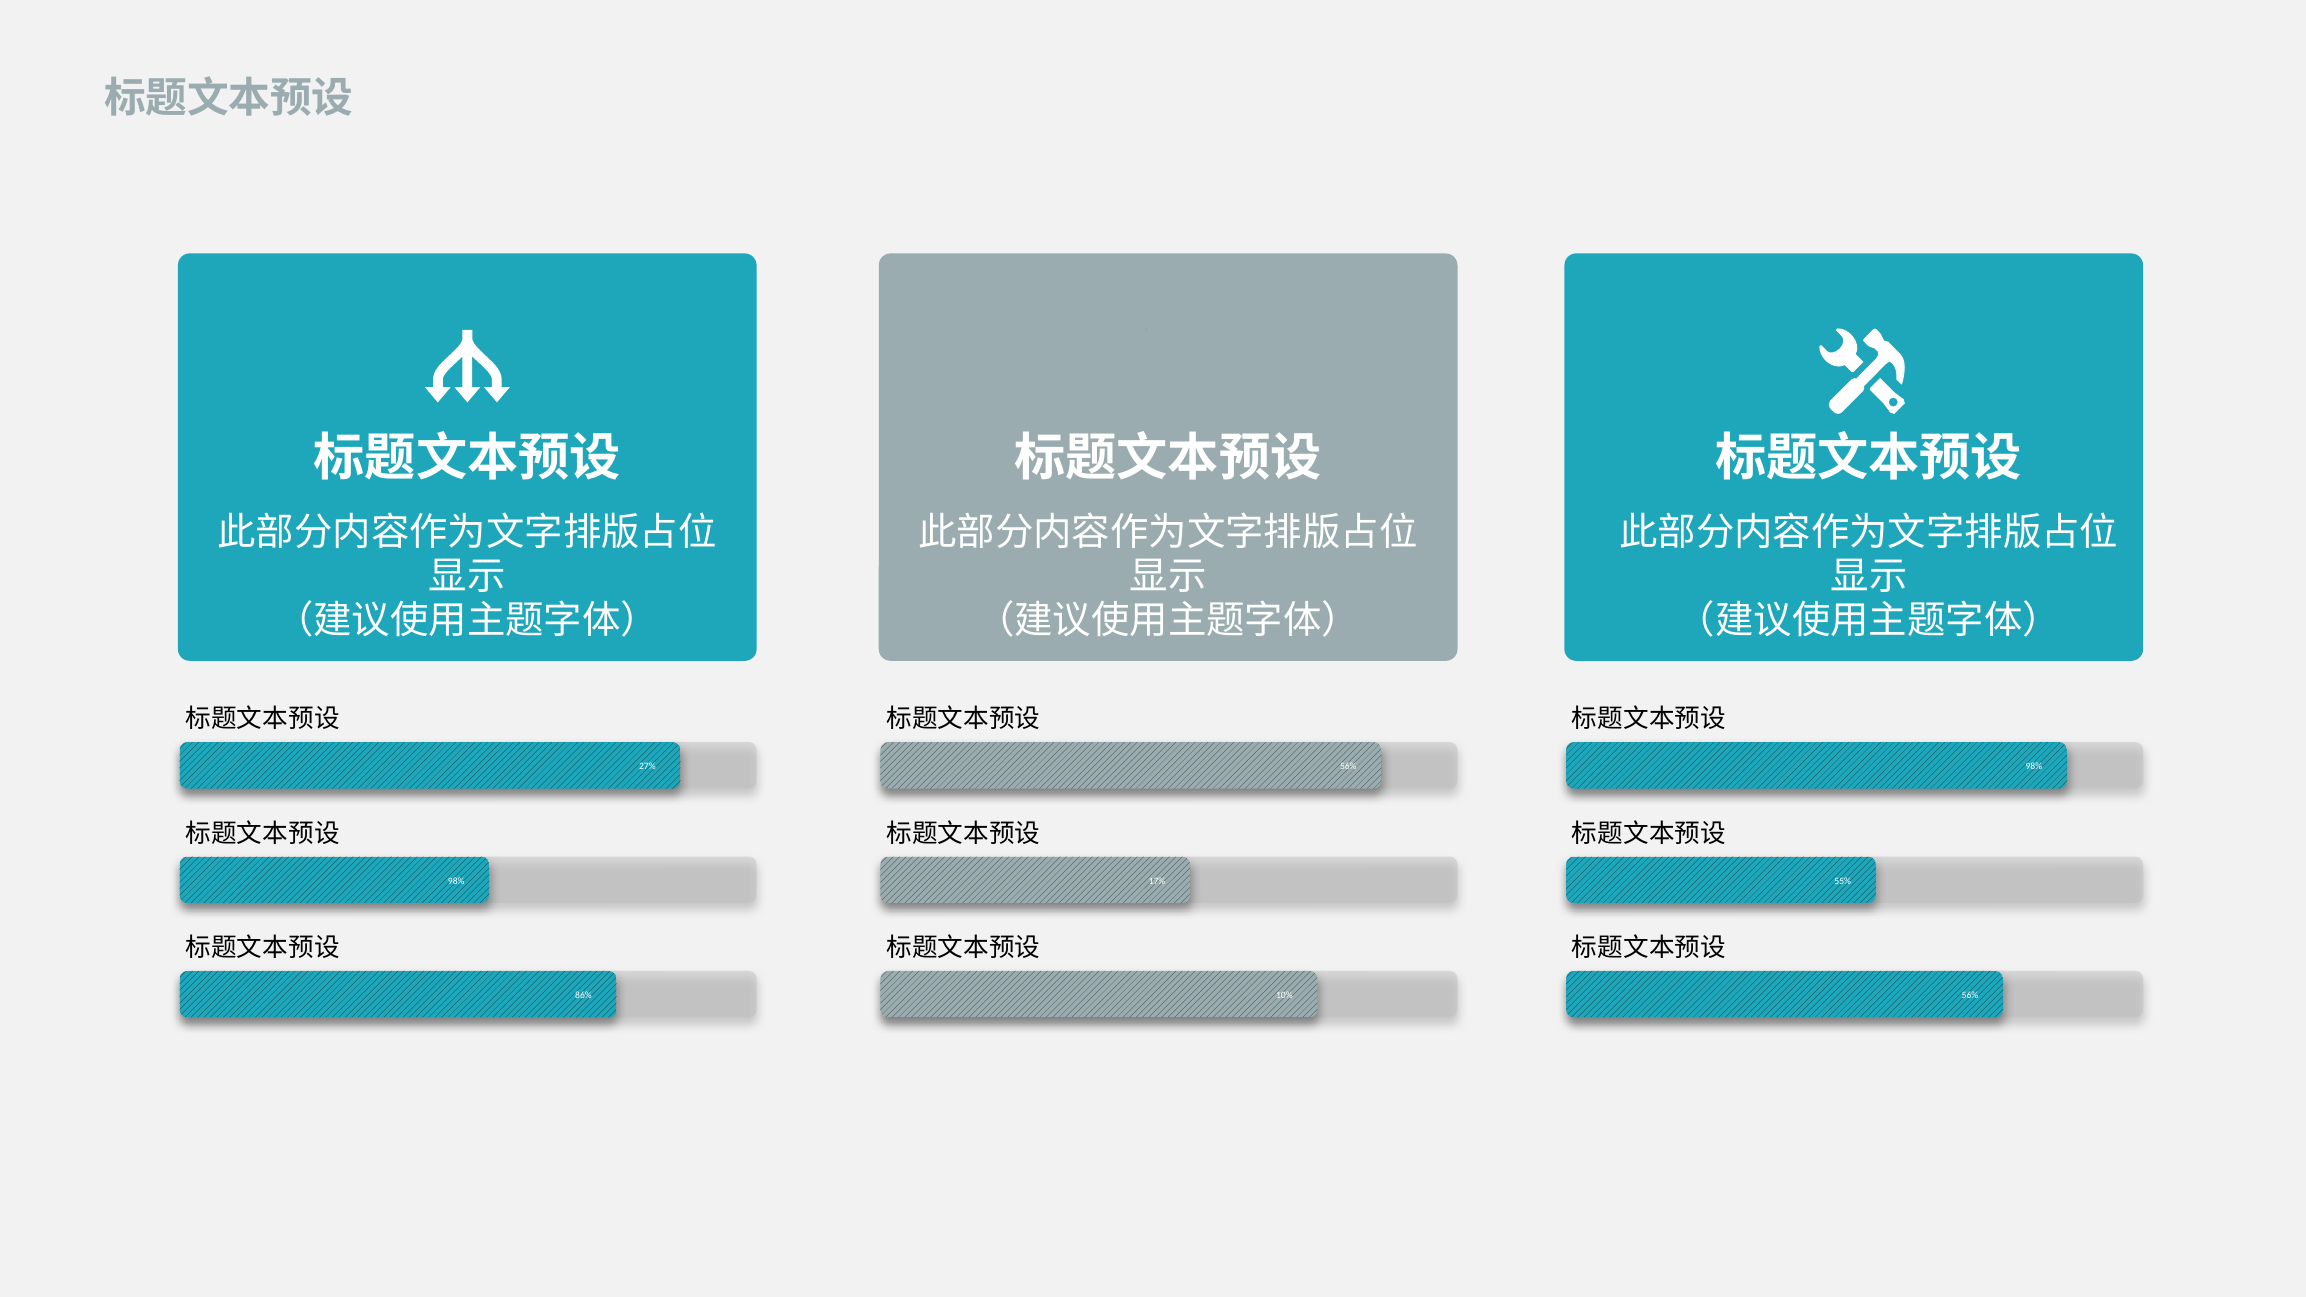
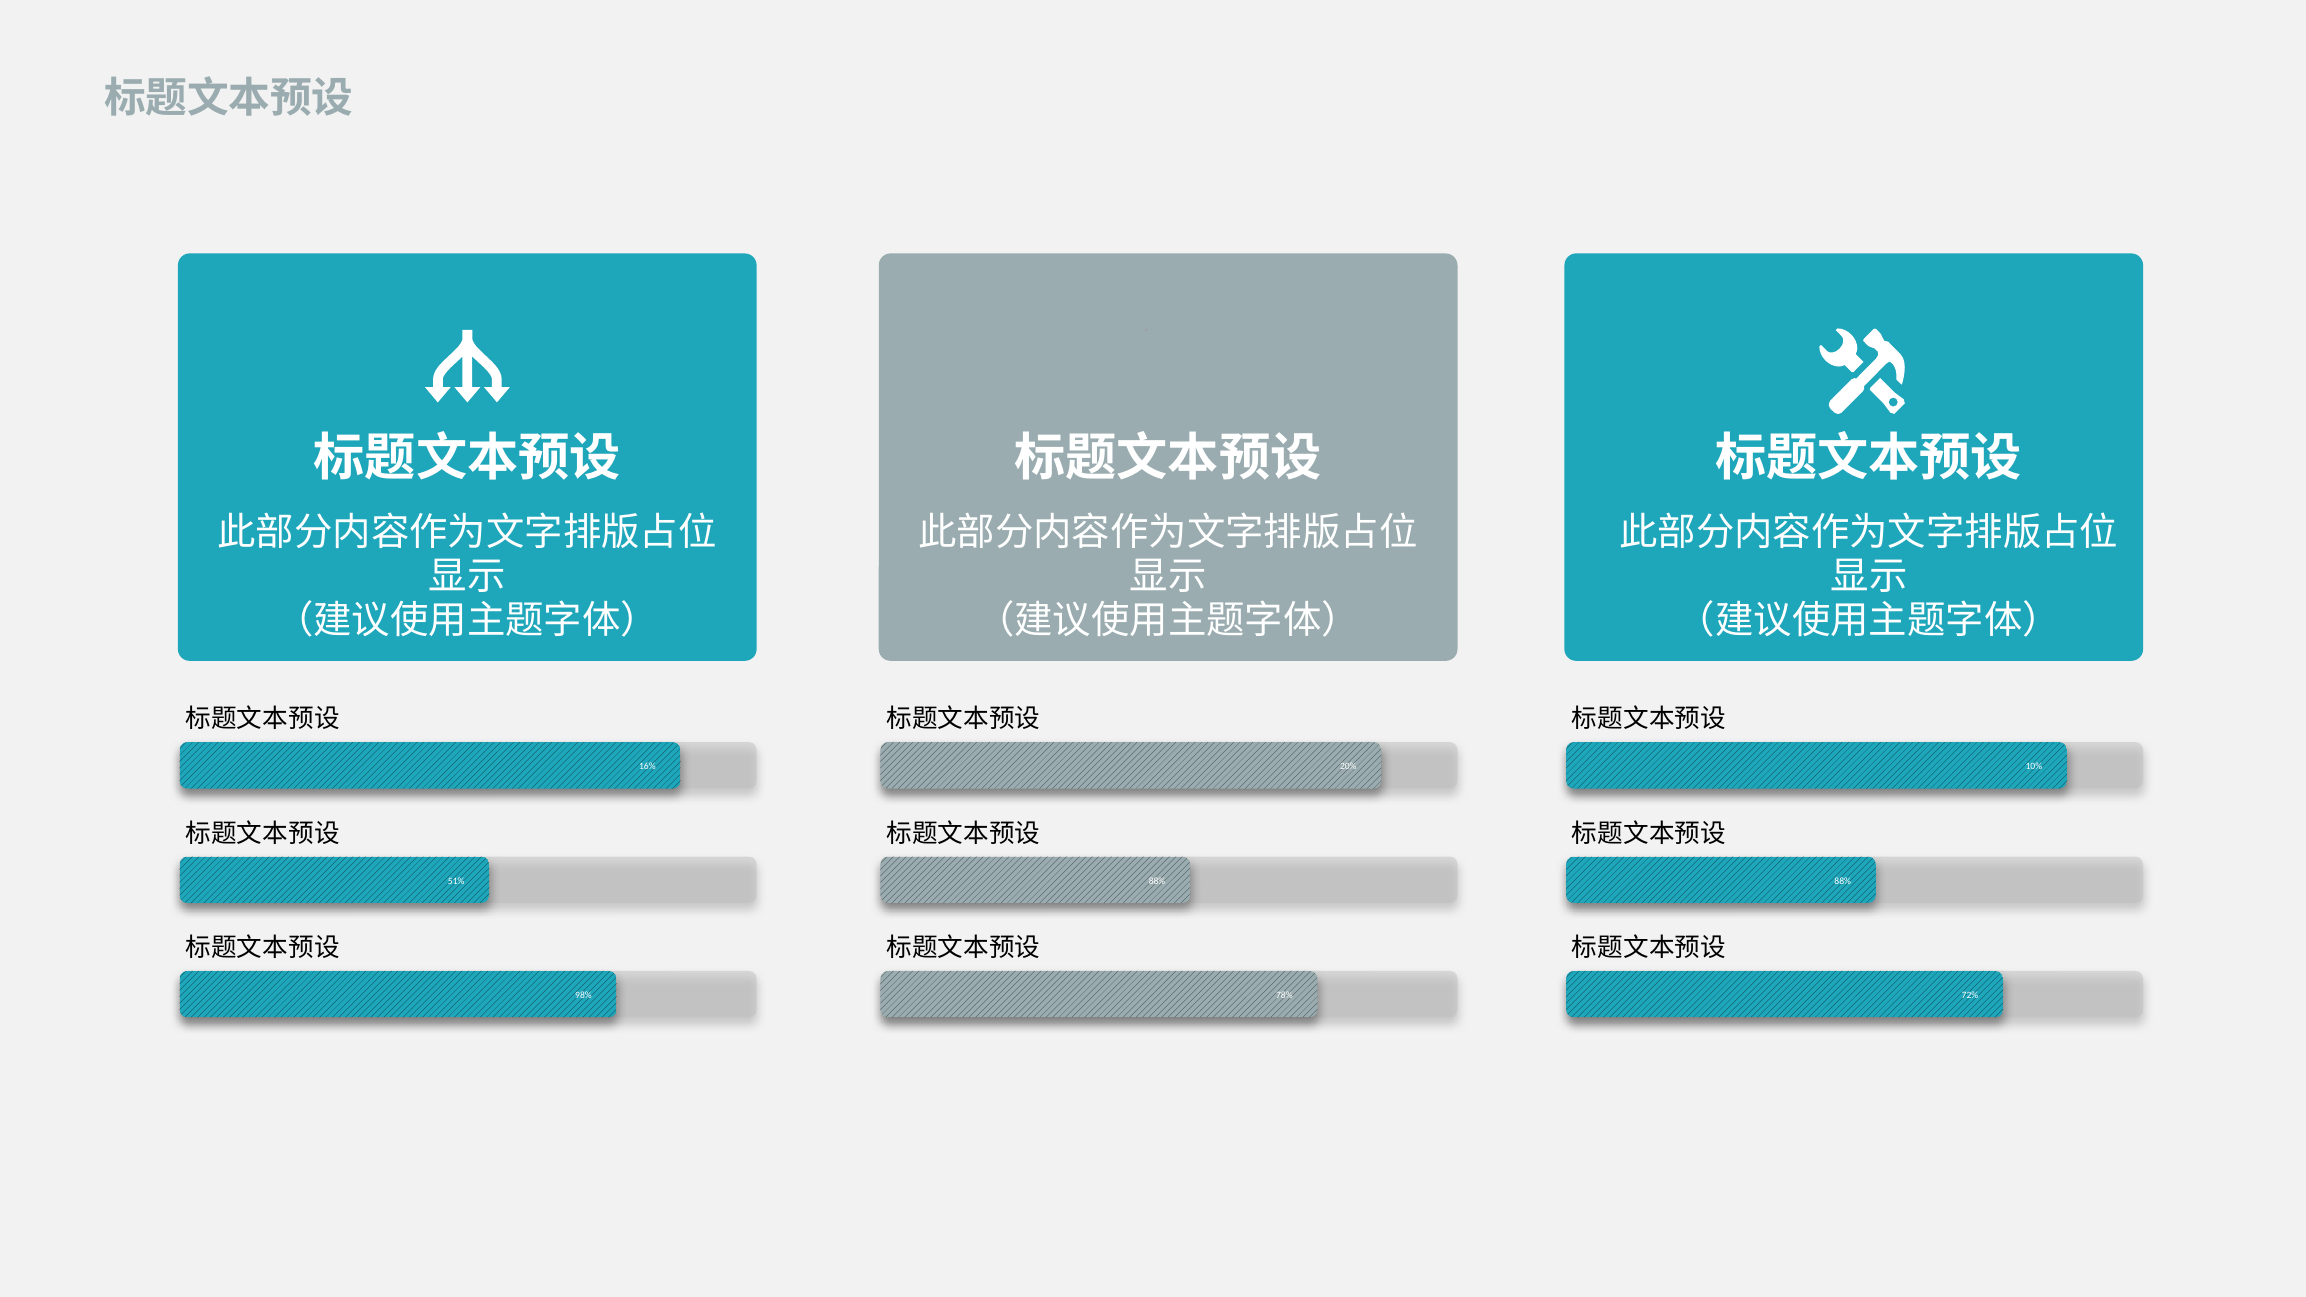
27%: 27% -> 16% (647, 767)
56%: 56% -> 20% (1348, 767)
98%: 98% -> 10% (2034, 767)
98%: 98% -> 51% (456, 881)
17%: 17% -> 88% (1157, 881)
55%: 55% -> 88% (1843, 881)
86%: 86% -> 98% (583, 996)
10%: 10% -> 78% (1284, 996)
56%: 56% -> 72% (1970, 996)
